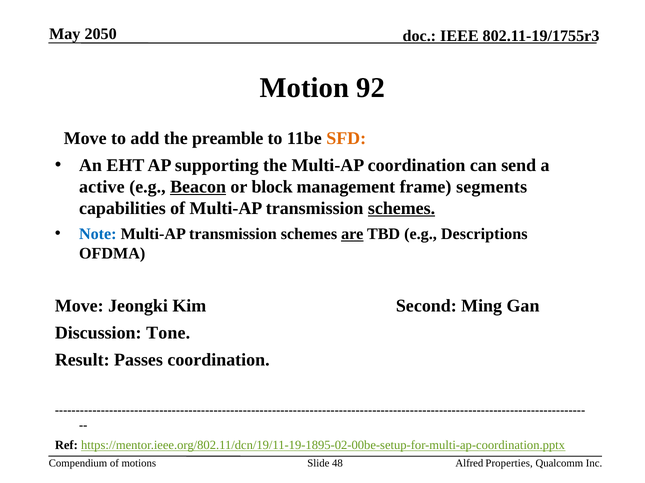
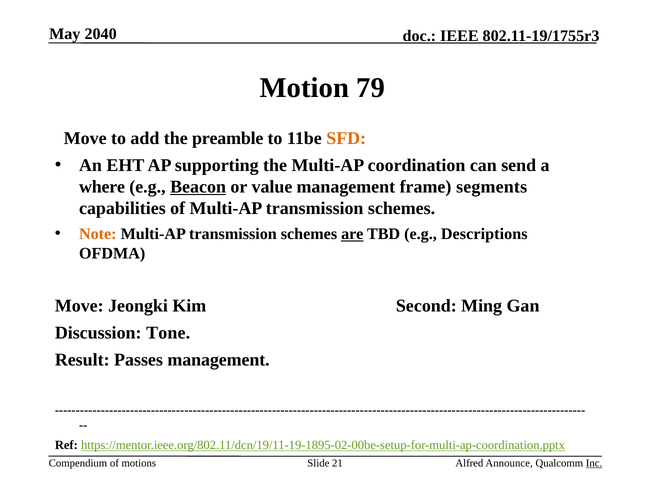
2050: 2050 -> 2040 (101, 34)
92: 92 -> 79 (371, 88)
active: active -> where (102, 187)
block: block -> value (272, 187)
schemes underline: present -> none (402, 209)
Note colour: blue -> orange (98, 234)
Passes coordination: coordination -> management (219, 360)
48: 48 -> 21 (337, 464)
Properties: Properties -> Announce (509, 464)
Inc underline: none -> present (594, 464)
